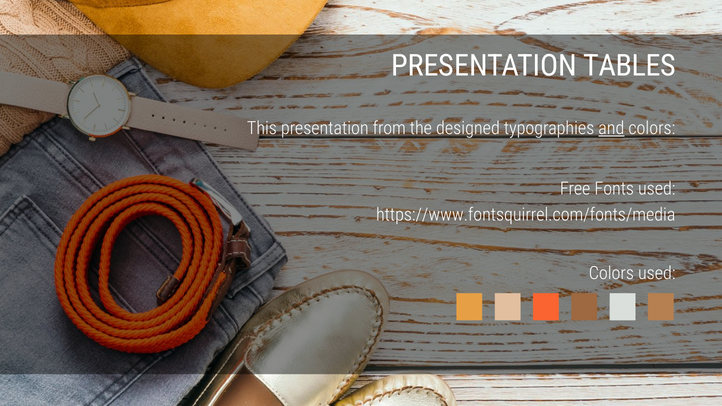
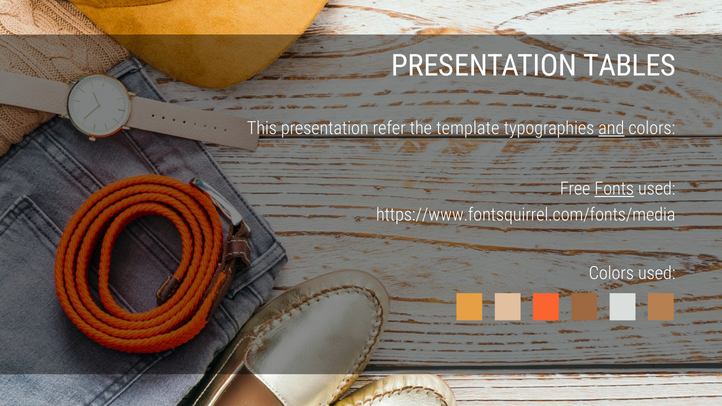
from: from -> refer (389, 128)
designed: designed -> template (468, 128)
Fonts underline: none -> present (614, 189)
